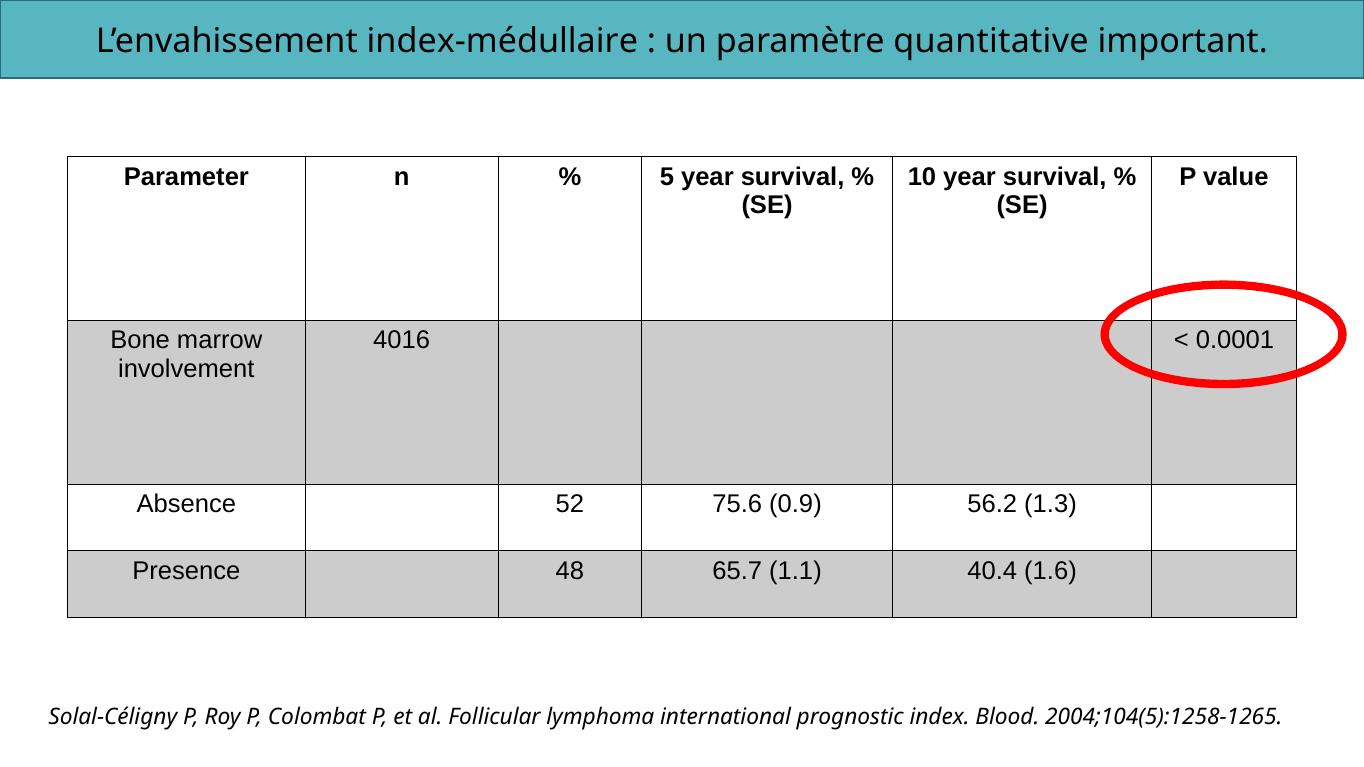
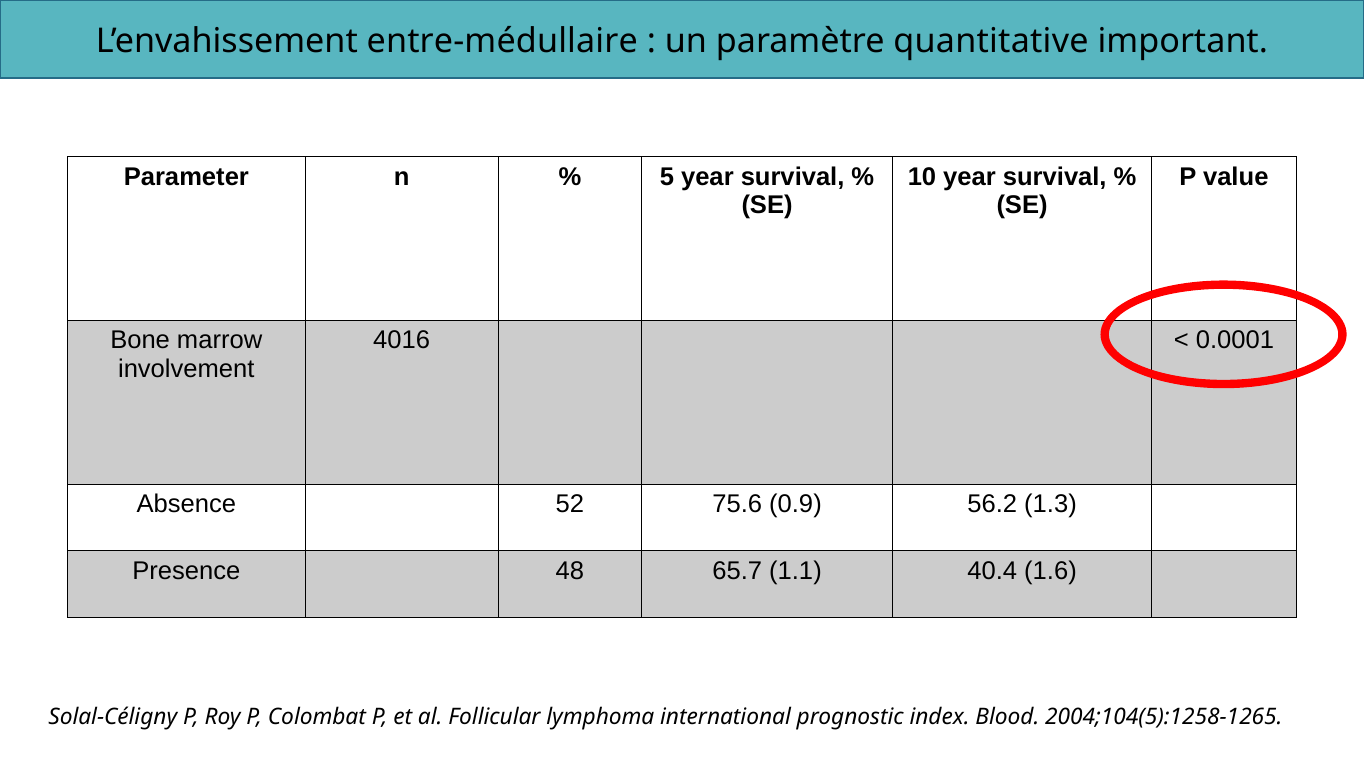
index-médullaire: index-médullaire -> entre-médullaire (502, 41)
